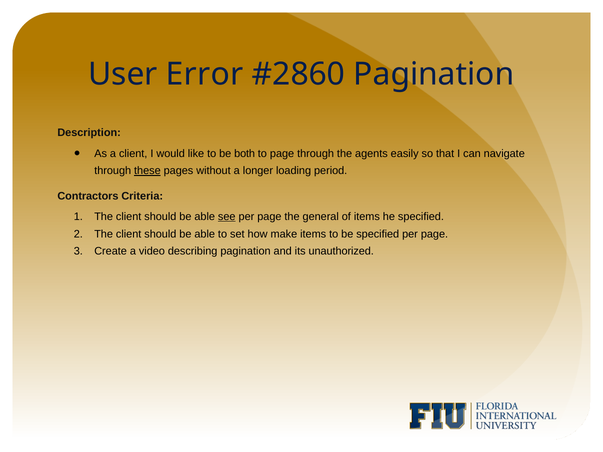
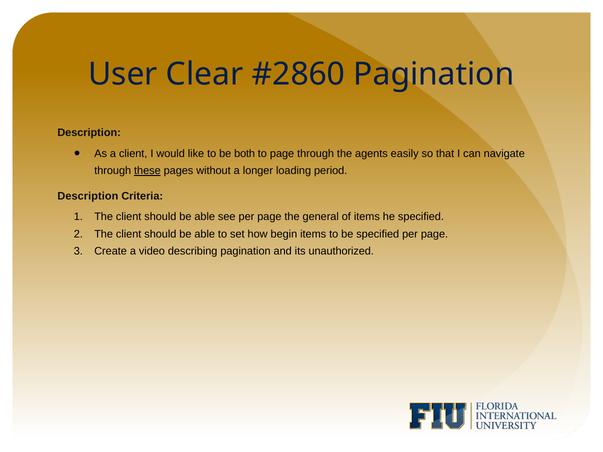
Error: Error -> Clear (205, 74)
Contractors: Contractors -> Description (88, 196)
see underline: present -> none (227, 217)
make: make -> begin (284, 234)
